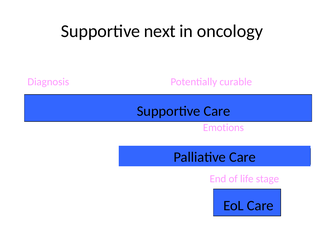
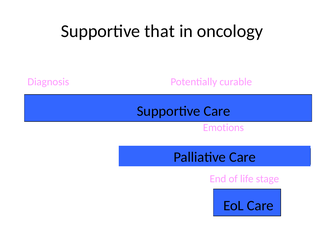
next: next -> that (160, 31)
